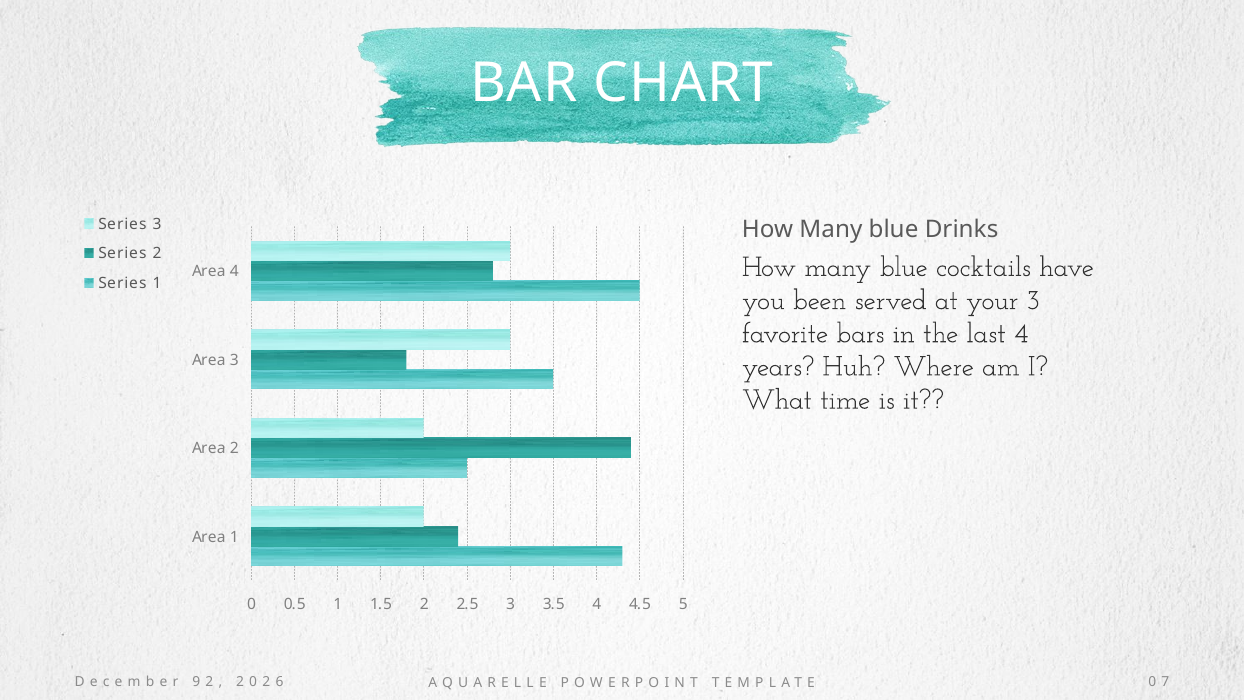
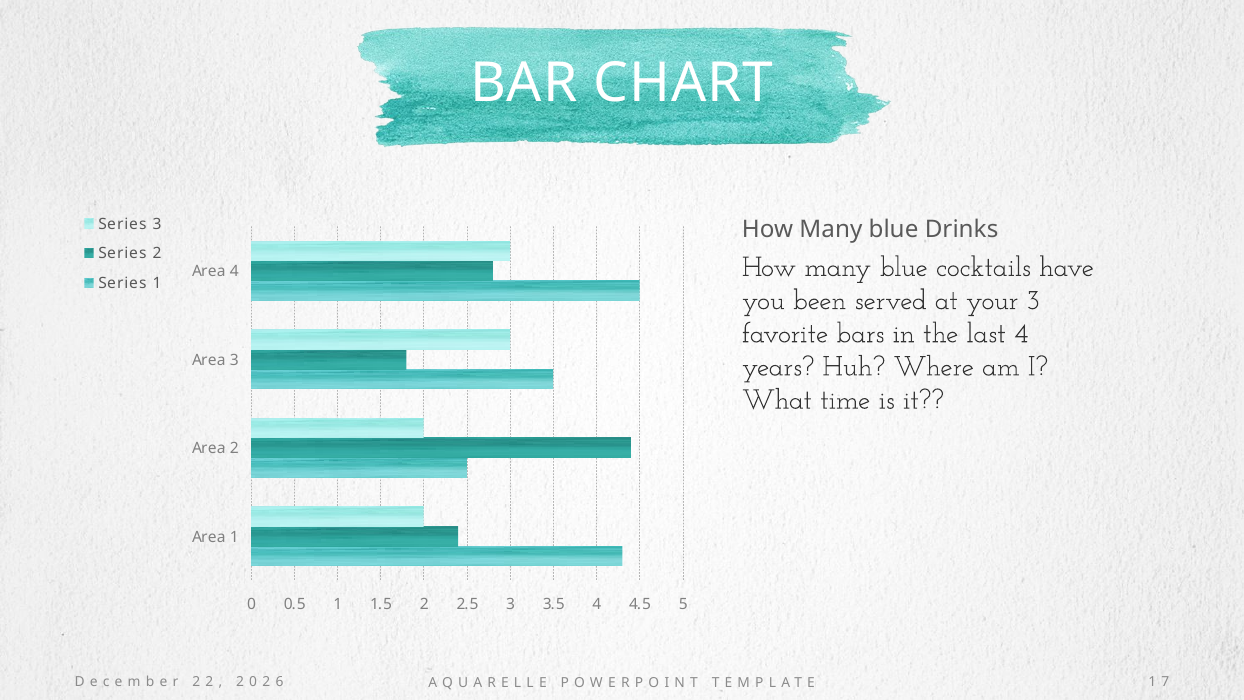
9: 9 -> 2 (196, 682)
0: 0 -> 1 (1152, 682)
